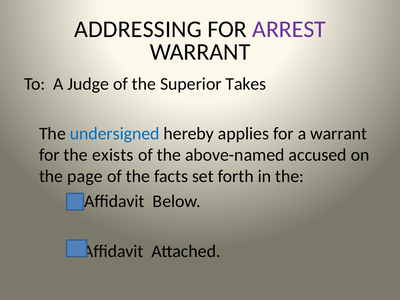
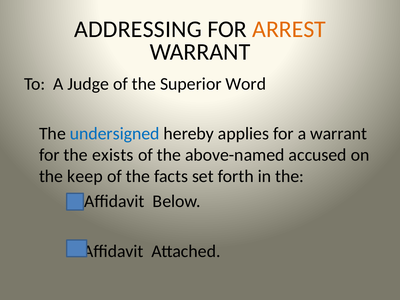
ARREST colour: purple -> orange (289, 29)
Takes: Takes -> Word (246, 84)
page: page -> keep (85, 176)
